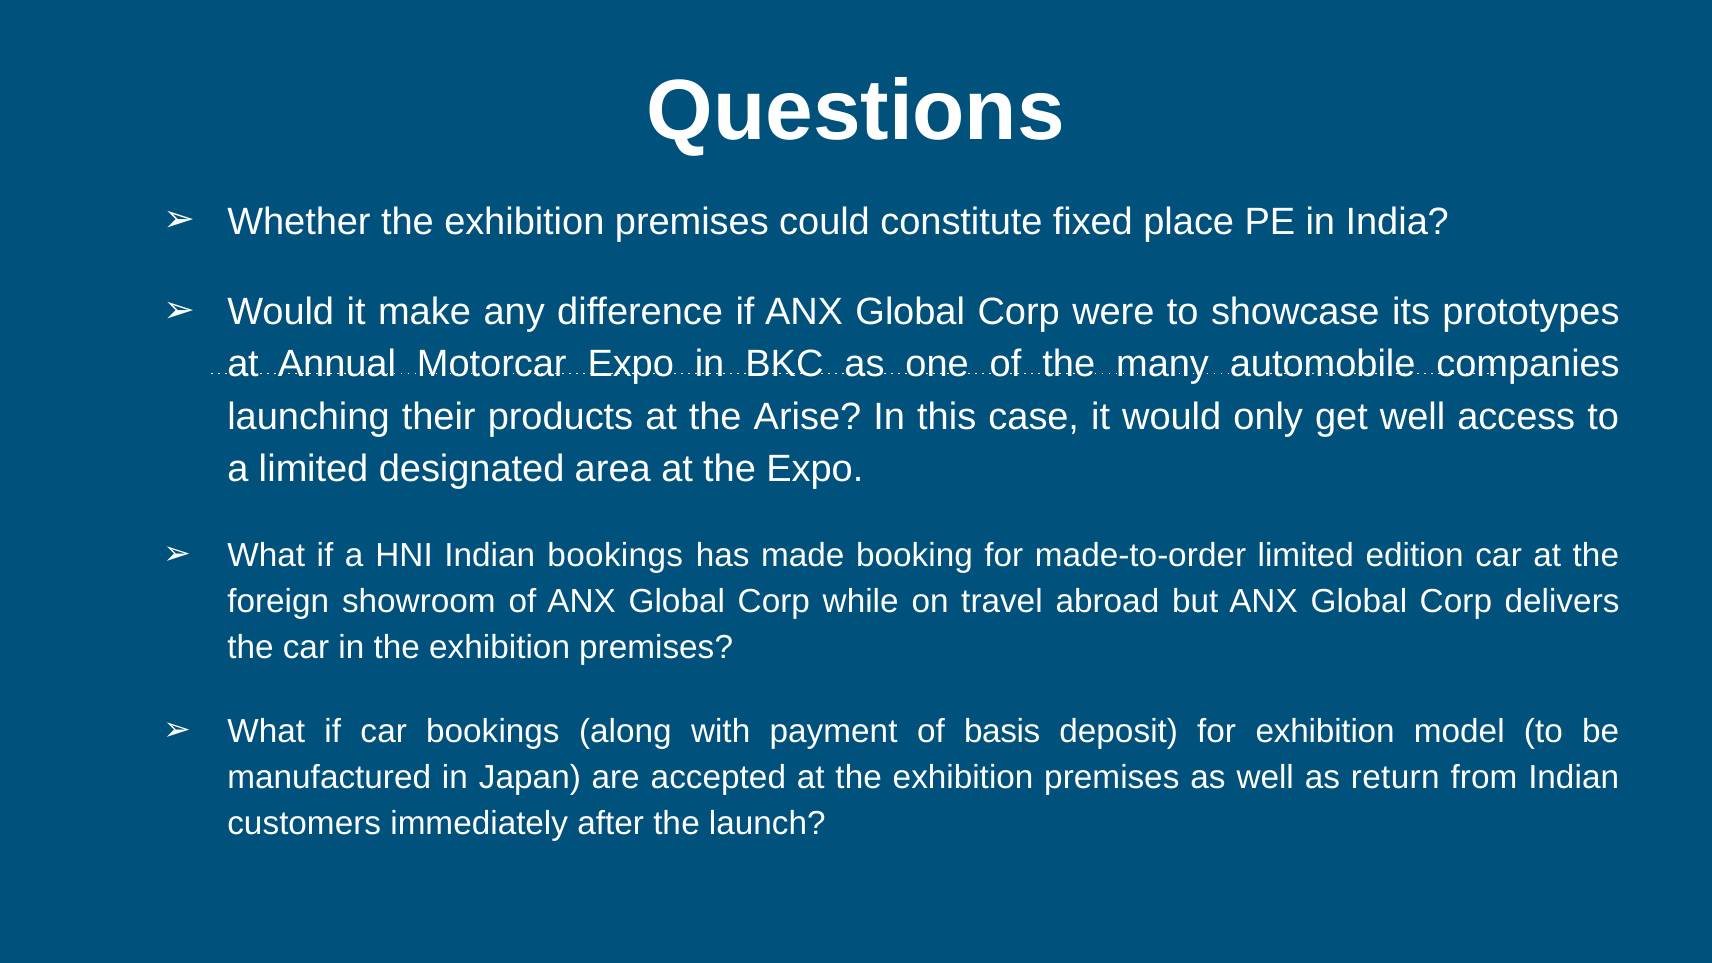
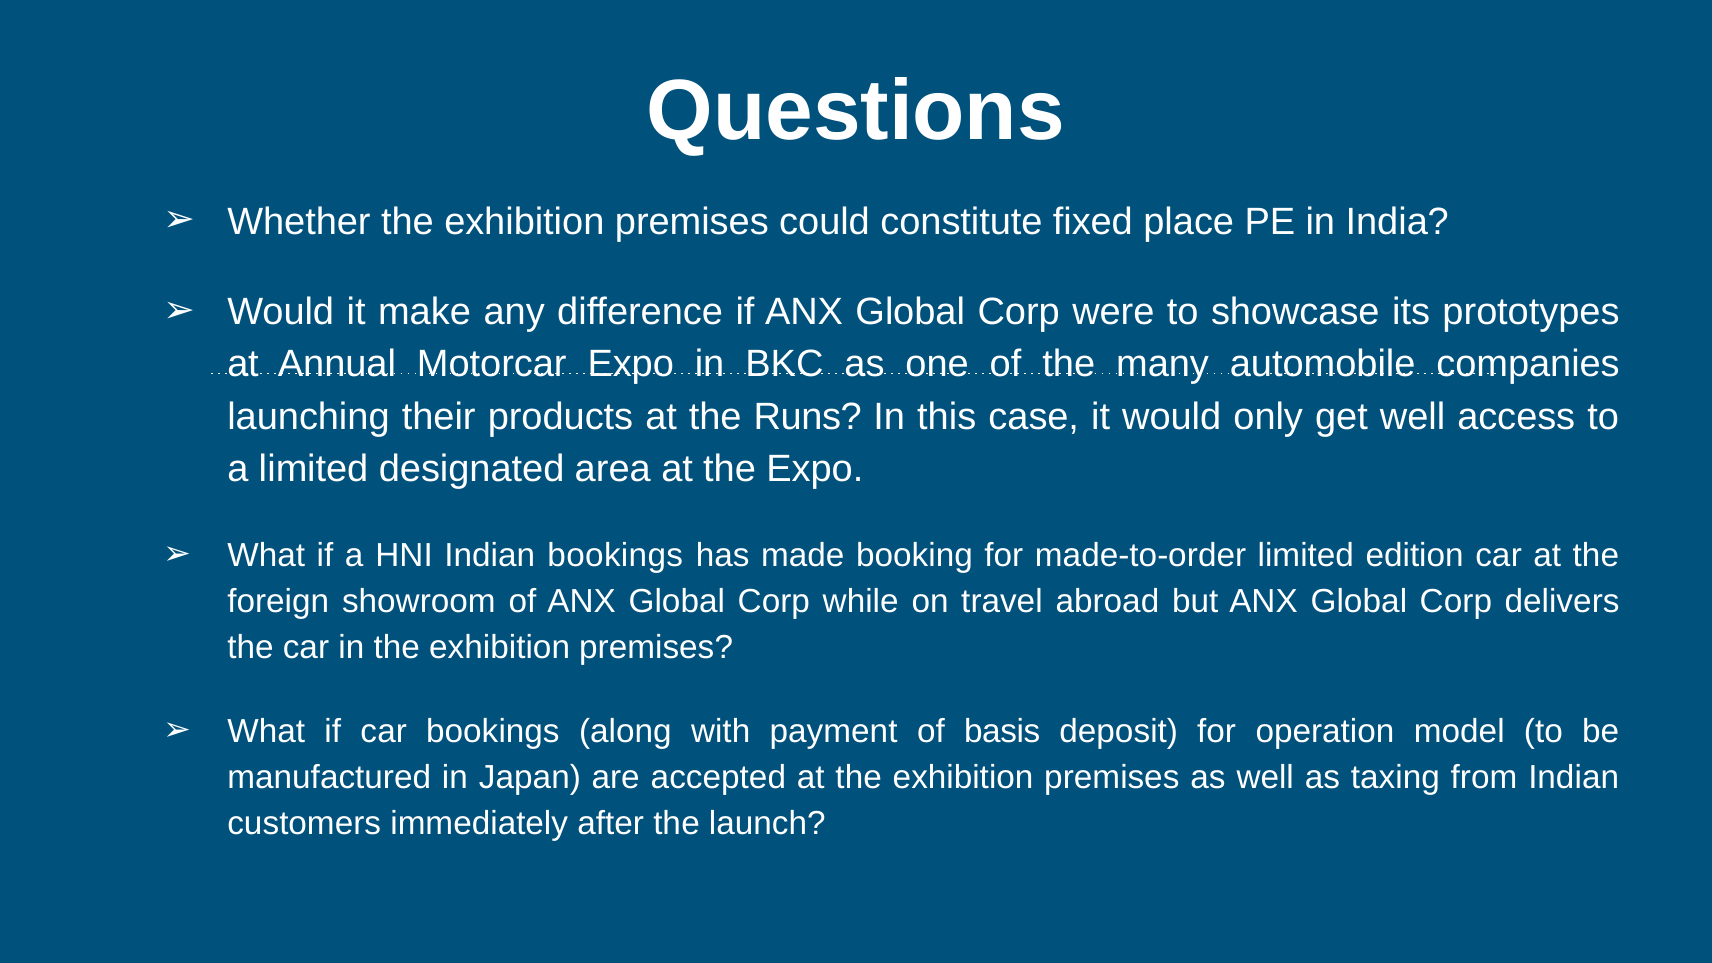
Arise: Arise -> Runs (808, 417)
for exhibition: exhibition -> operation (1325, 731)
return: return -> taxing (1395, 777)
